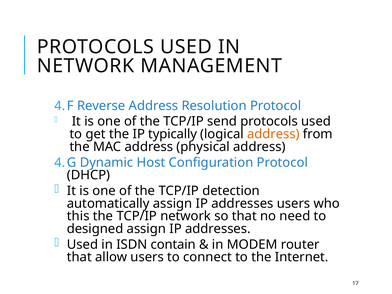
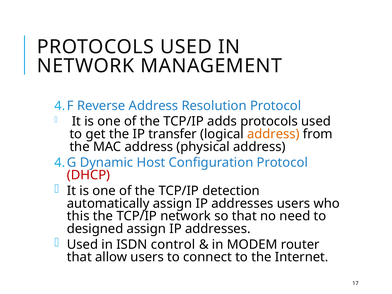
send: send -> adds (222, 121)
typically: typically -> transfer (173, 134)
DHCP colour: black -> red (88, 175)
contain: contain -> control (173, 244)
